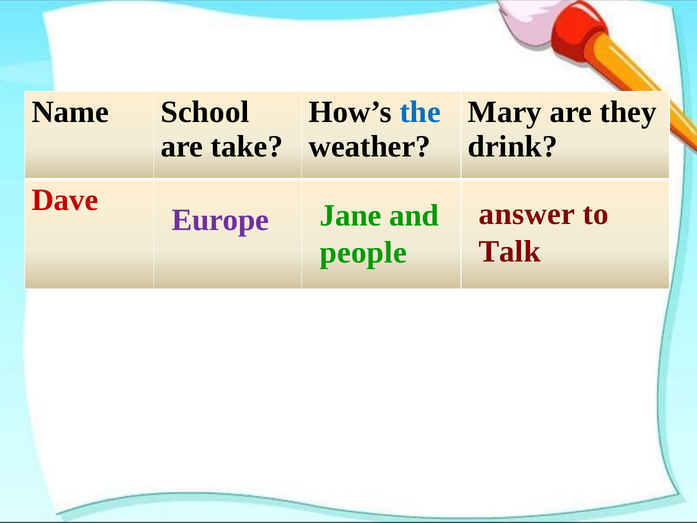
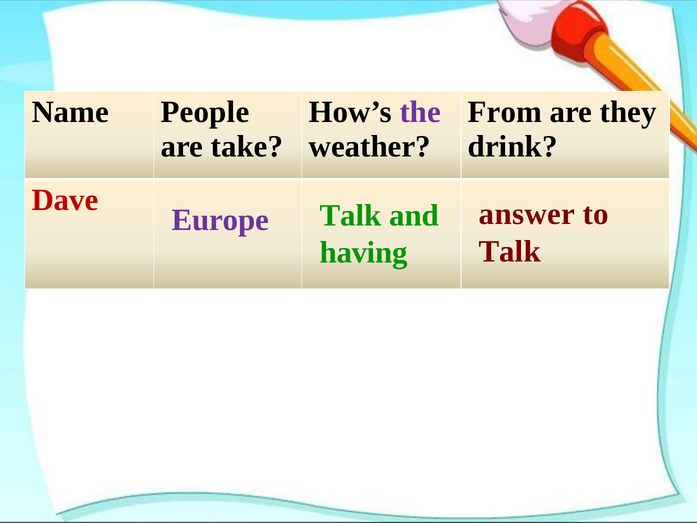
School: School -> People (205, 112)
the colour: blue -> purple (420, 112)
Mary: Mary -> From (505, 112)
Dave Jane: Jane -> Talk (351, 215)
people: people -> having (364, 252)
